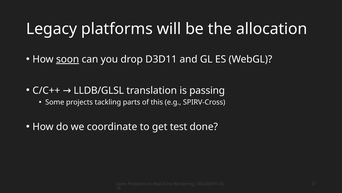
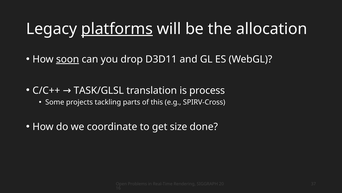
platforms underline: none -> present (117, 29)
LLDB/GLSL: LLDB/GLSL -> TASK/GLSL (99, 90)
passing: passing -> process (207, 90)
test: test -> size (179, 126)
